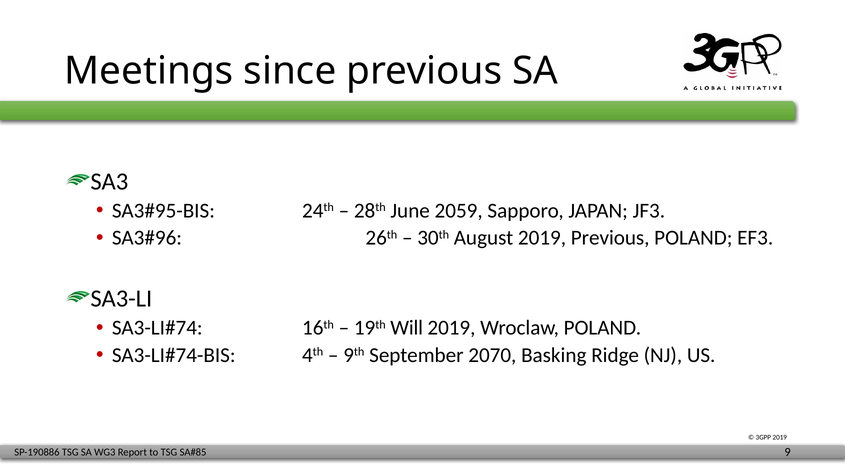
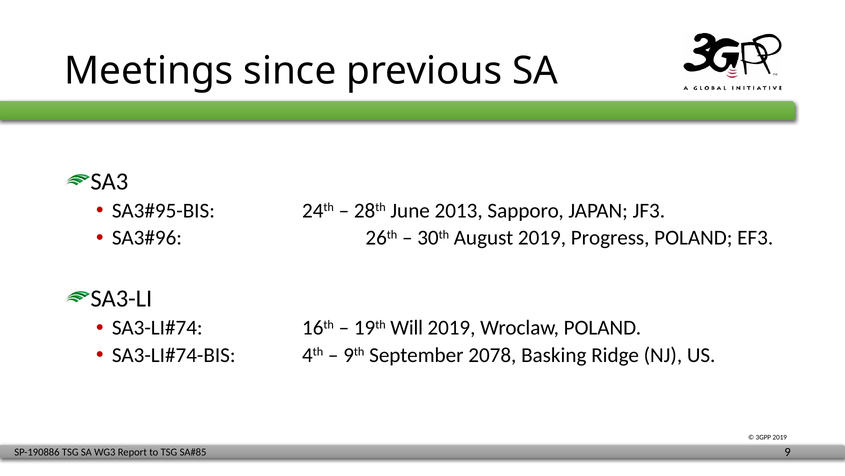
2059: 2059 -> 2013 (459, 210)
2019 Previous: Previous -> Progress (610, 238)
2070: 2070 -> 2078 (492, 355)
